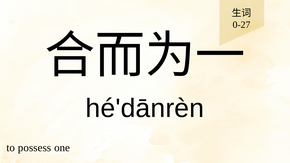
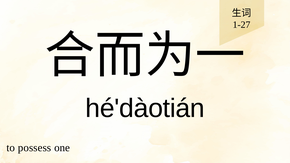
0-27: 0-27 -> 1-27 (241, 25)
hé'dānrèn: hé'dānrèn -> hé'dàotián (145, 108)
